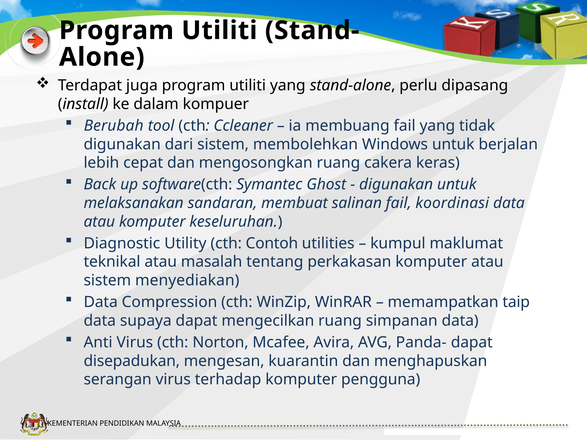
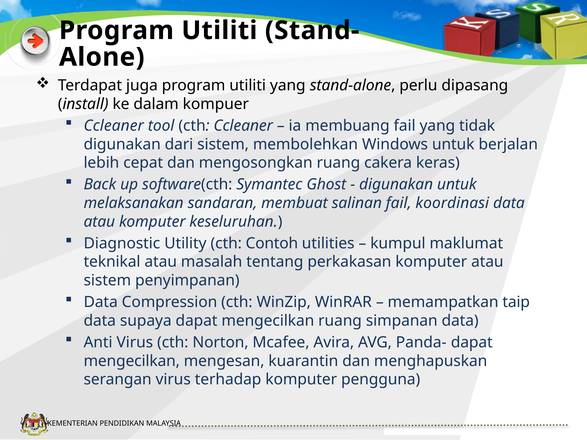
Berubah: Berubah -> Ccleaner (114, 126)
menyediakan: menyediakan -> penyimpanan (187, 281)
disepadukan: disepadukan -> mengecilkan (132, 361)
